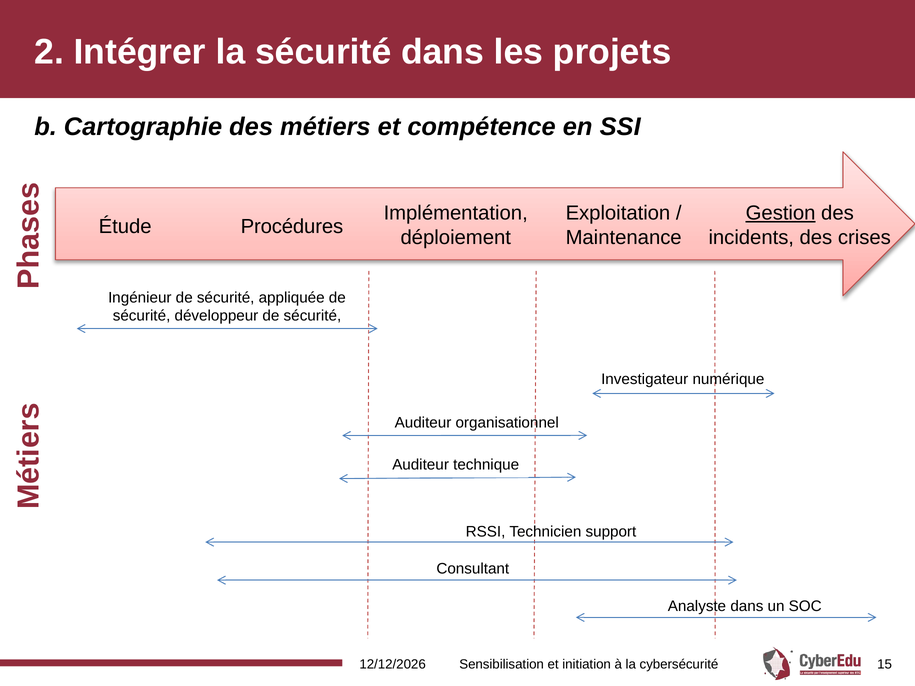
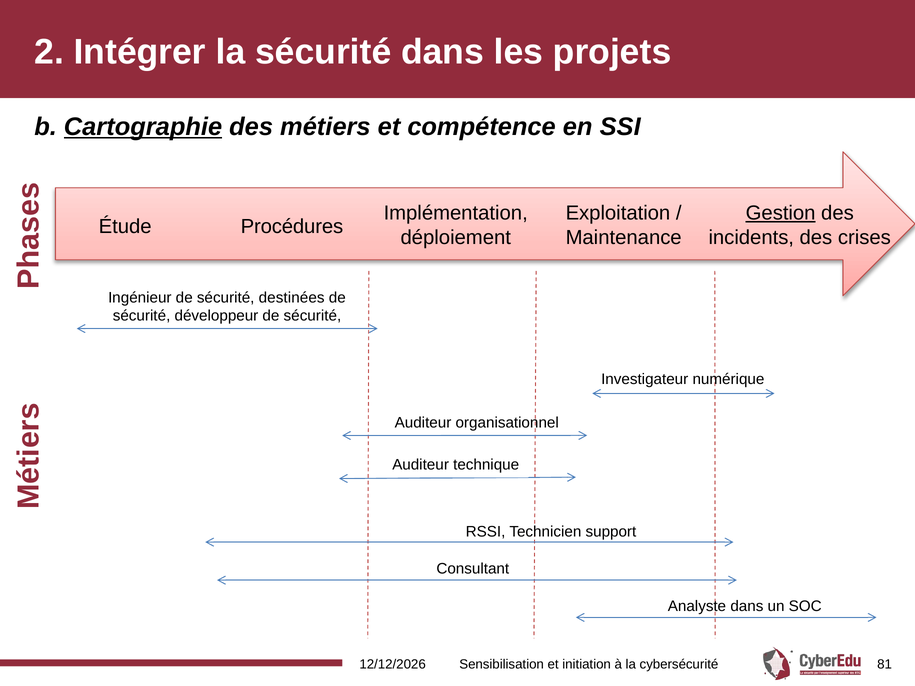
Cartographie underline: none -> present (143, 127)
appliquée: appliquée -> destinées (292, 298)
15: 15 -> 81 (885, 664)
